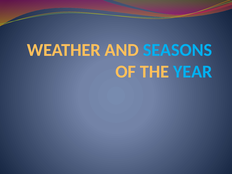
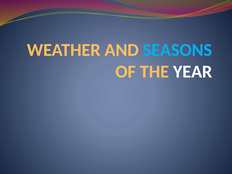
YEAR colour: light blue -> white (193, 72)
